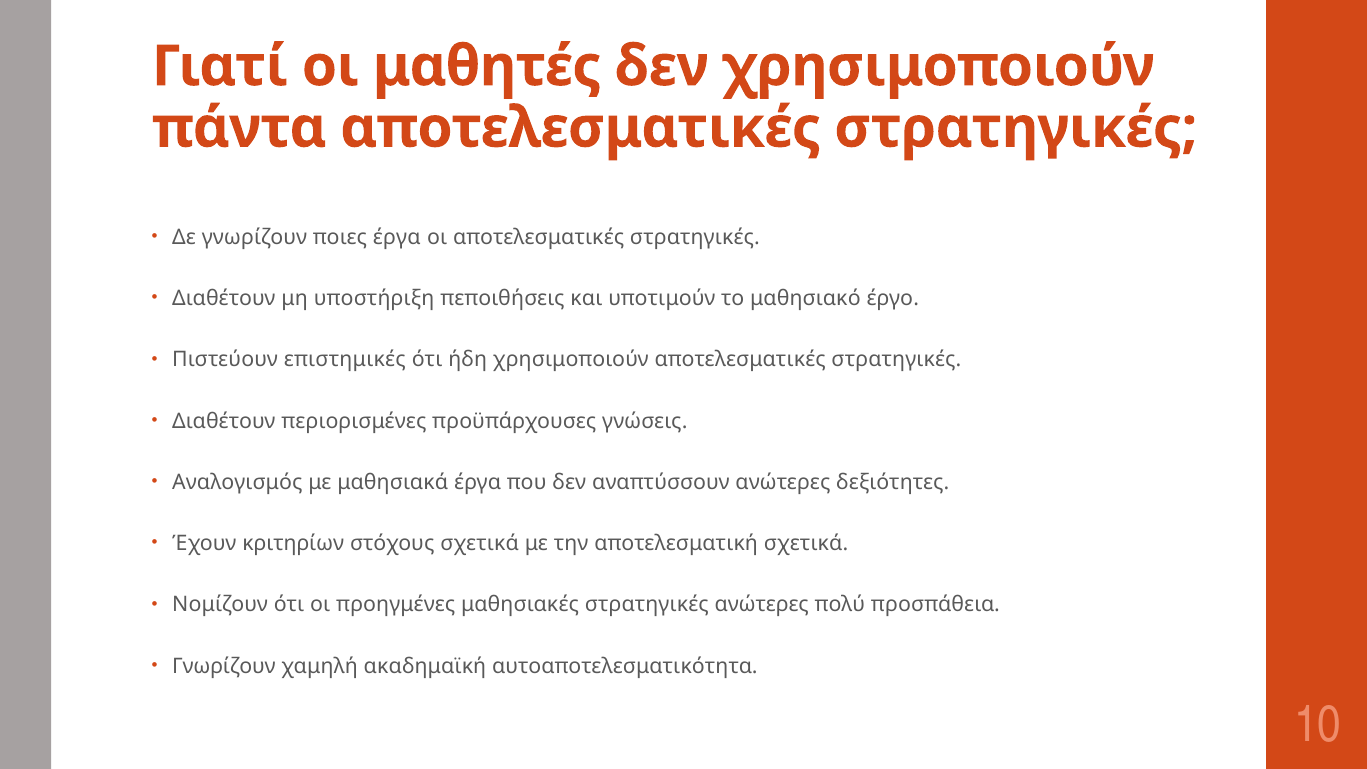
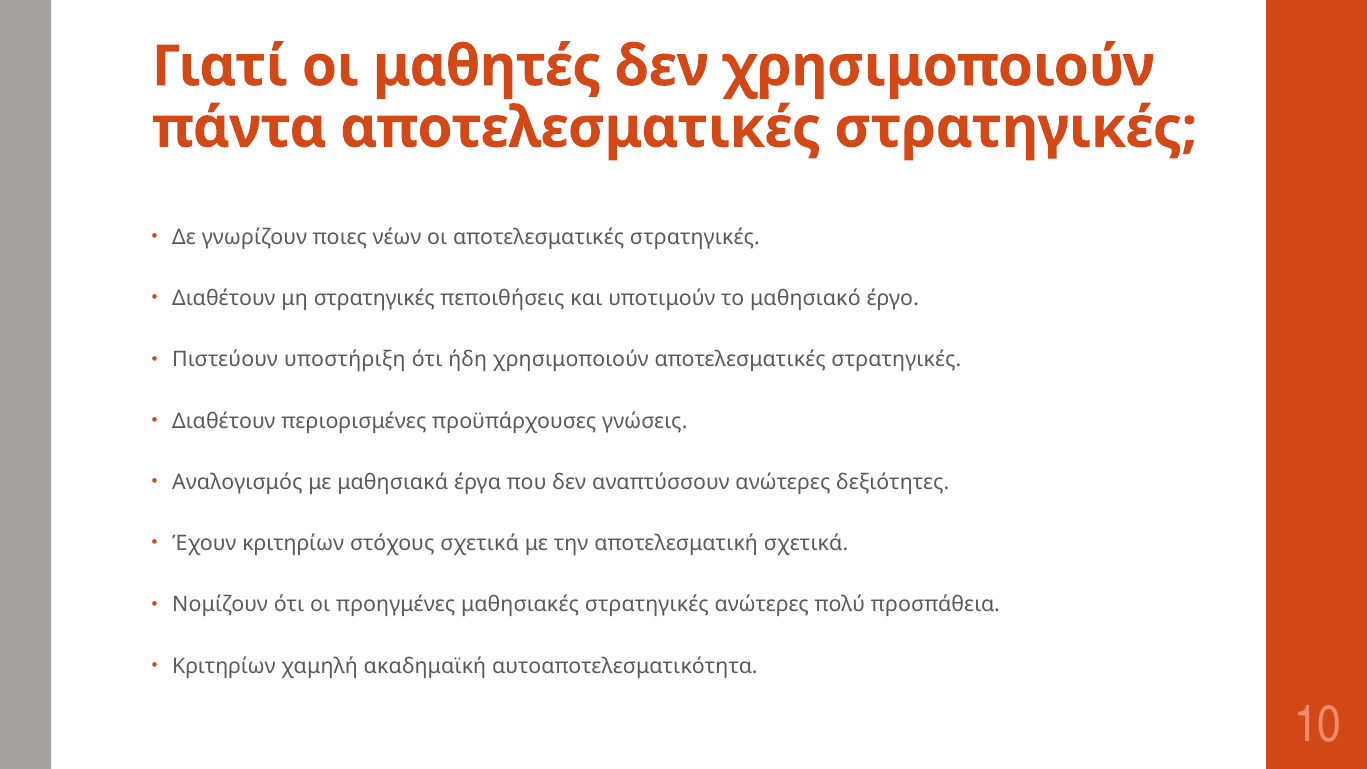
ποιες έργα: έργα -> νέων (397, 237)
μη υποστήριξη: υποστήριξη -> στρατηγικές (374, 299)
επιστημικές: επιστημικές -> υποστήριξη (345, 360)
Γνωρίζουν: Γνωρίζουν -> Κριτηρίων (224, 666)
